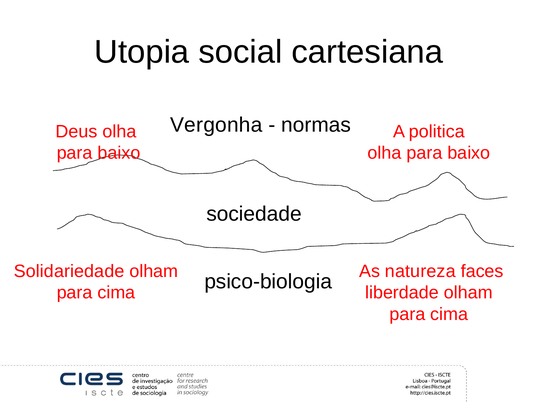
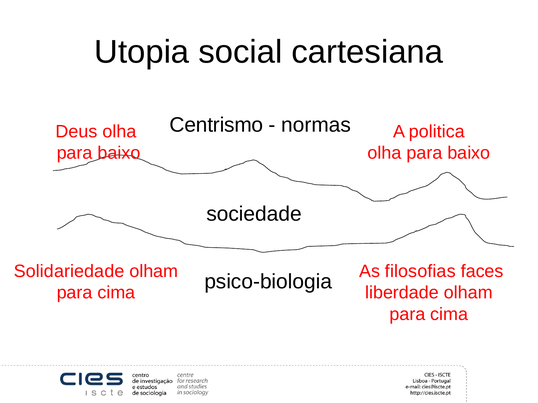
Vergonha: Vergonha -> Centrismo (216, 125)
natureza: natureza -> filosofias (420, 271)
